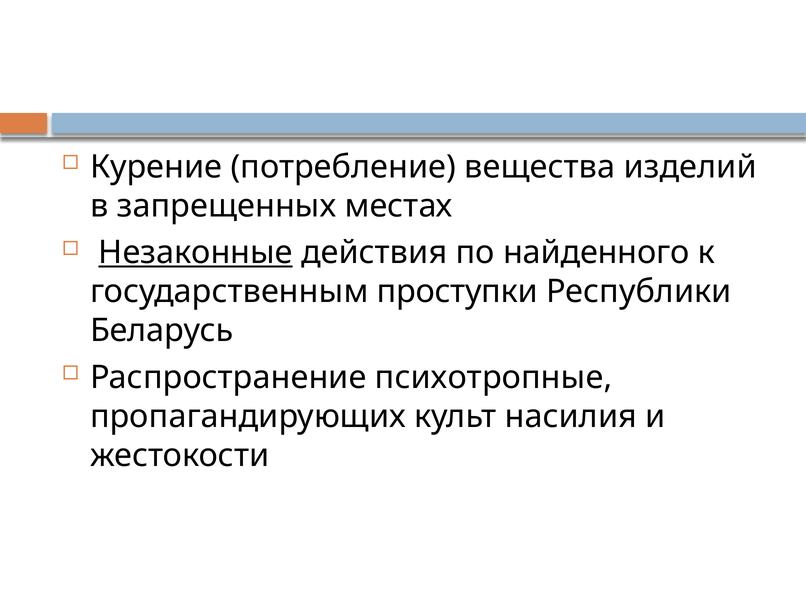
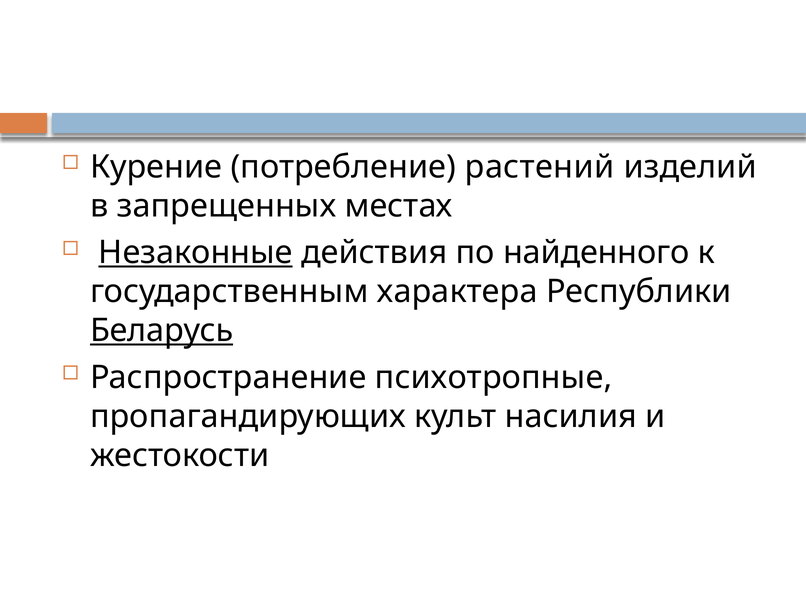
вещества: вещества -> растений (540, 167)
проступки: проступки -> характера (457, 292)
Беларусь underline: none -> present (162, 330)
